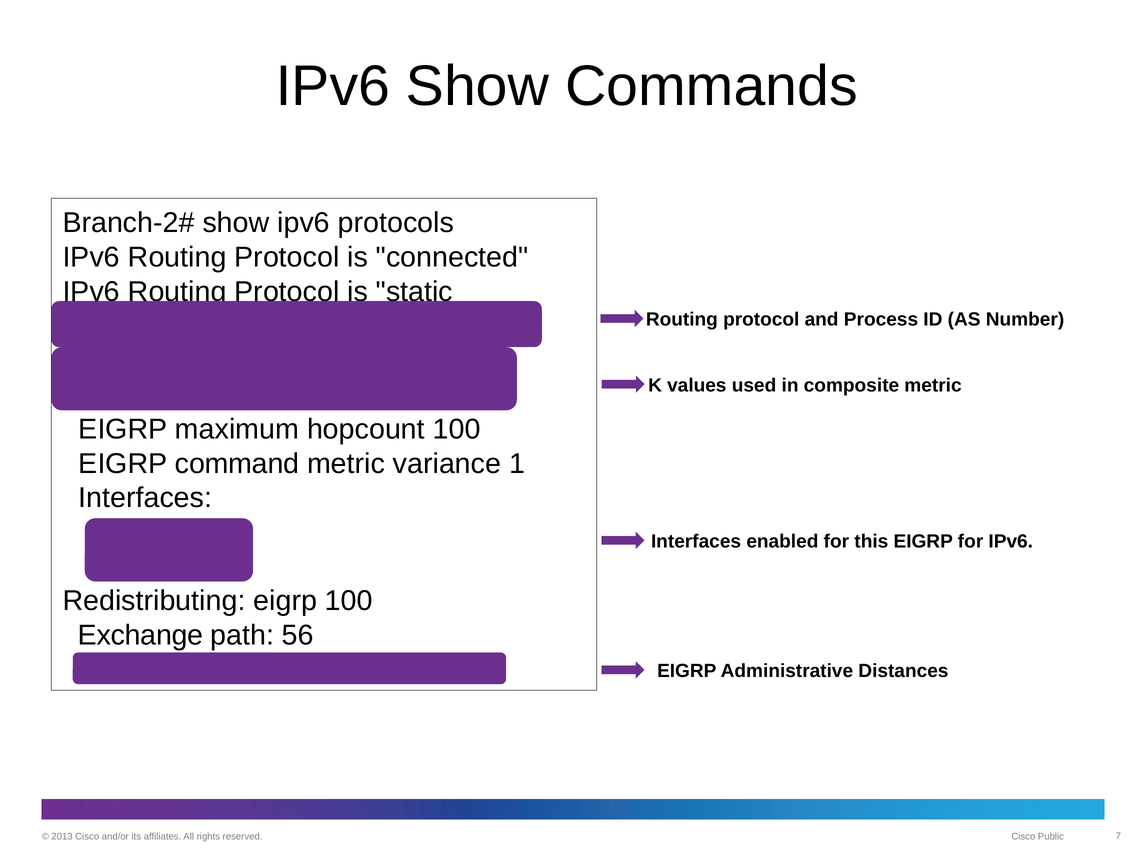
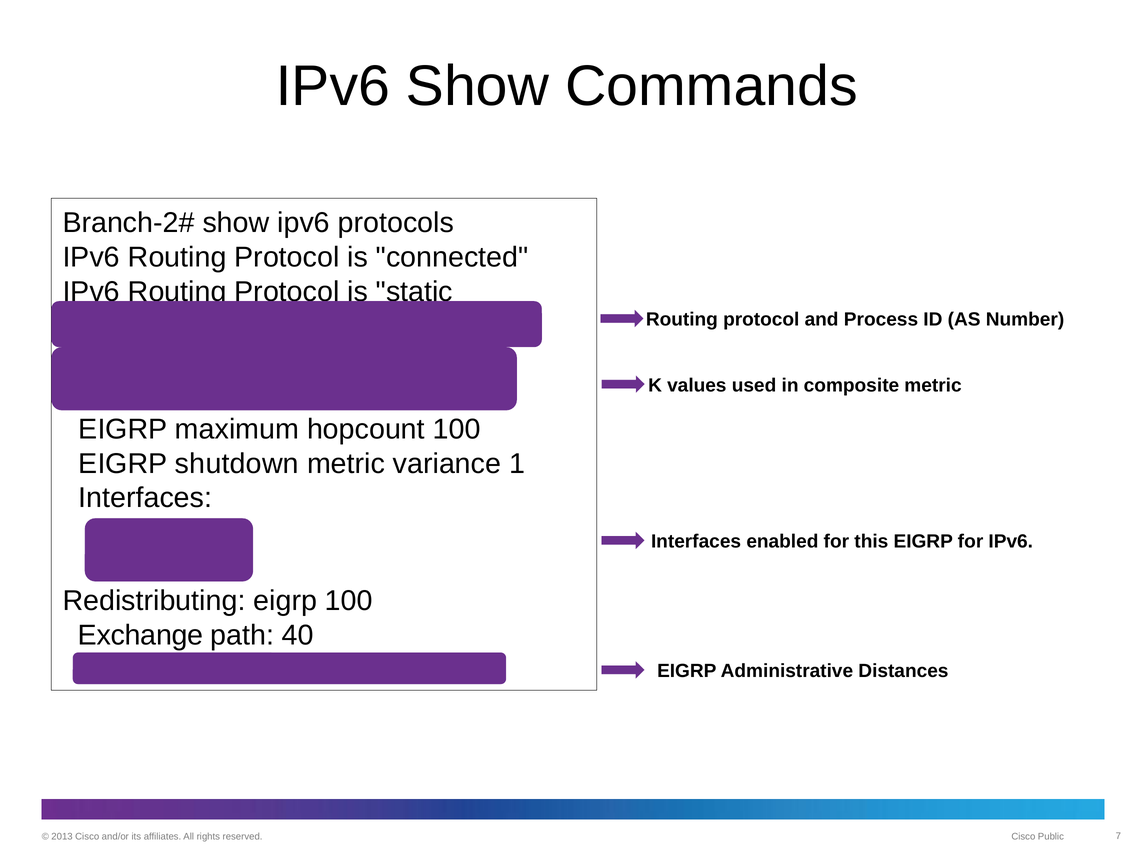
command: command -> shutdown (237, 464)
56: 56 -> 40 (298, 636)
